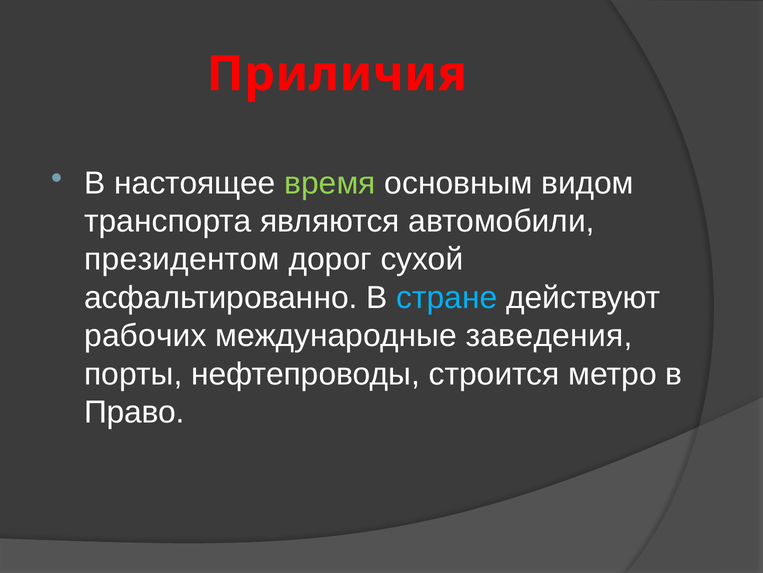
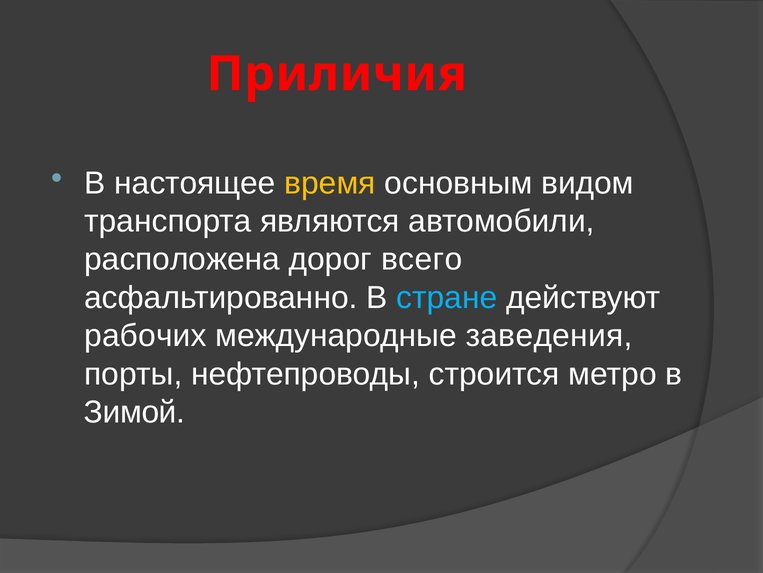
время colour: light green -> yellow (330, 183)
президентом: президентом -> расположена (182, 259)
сухой: сухой -> всего (422, 259)
Право: Право -> Зимой (134, 412)
